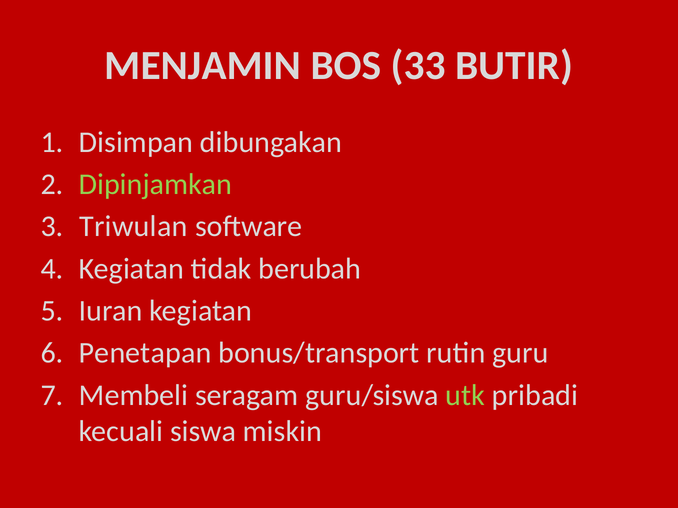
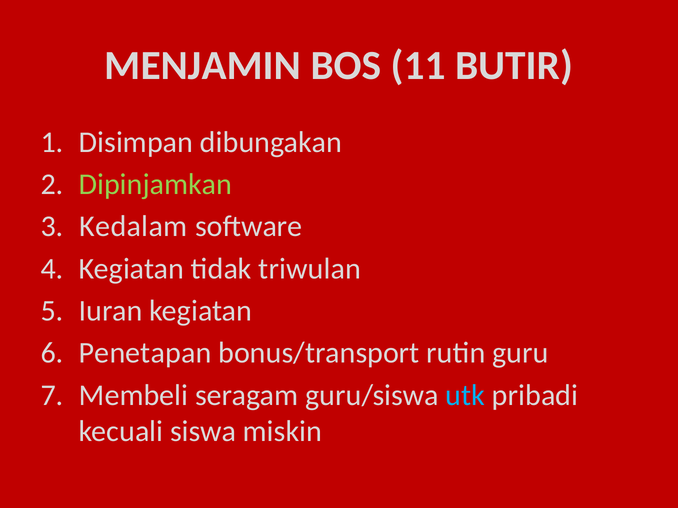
33: 33 -> 11 (418, 66)
Triwulan: Triwulan -> Kedalam (133, 227)
berubah: berubah -> triwulan (310, 269)
utk colour: light green -> light blue (465, 396)
